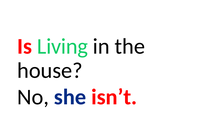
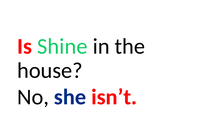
Living: Living -> Shine (62, 46)
